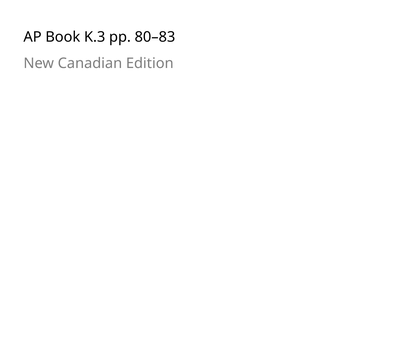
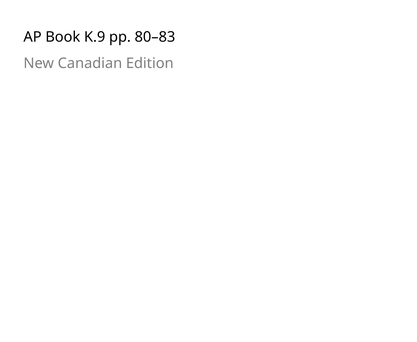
K.3: K.3 -> K.9 (95, 37)
